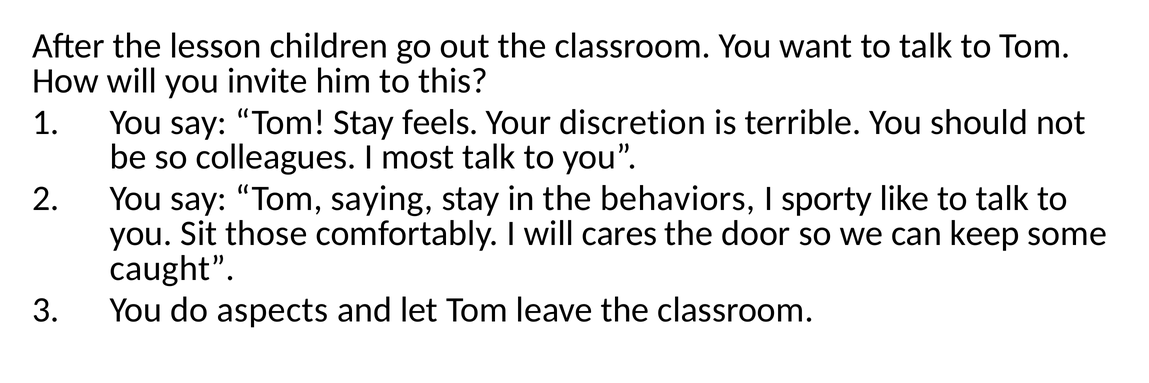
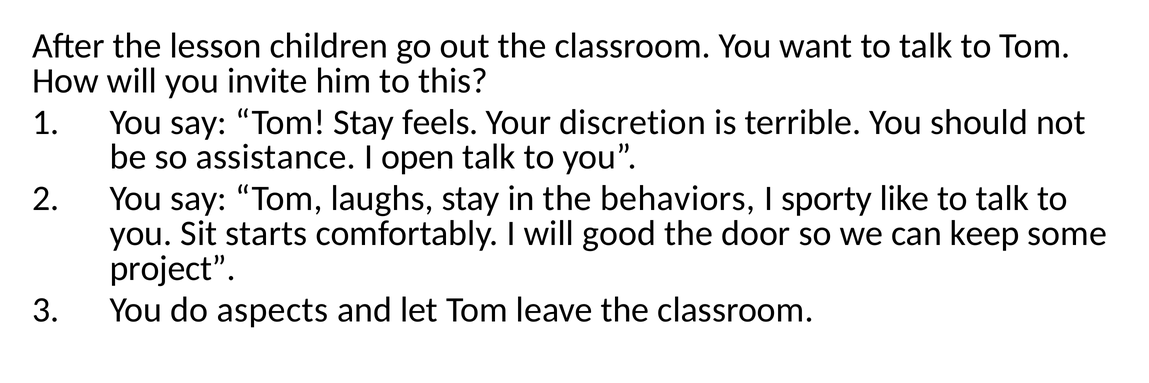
colleagues: colleagues -> assistance (276, 157)
most: most -> open (418, 157)
saying: saying -> laughs (382, 198)
those: those -> starts (266, 233)
cares: cares -> good (619, 233)
caught: caught -> project (173, 268)
